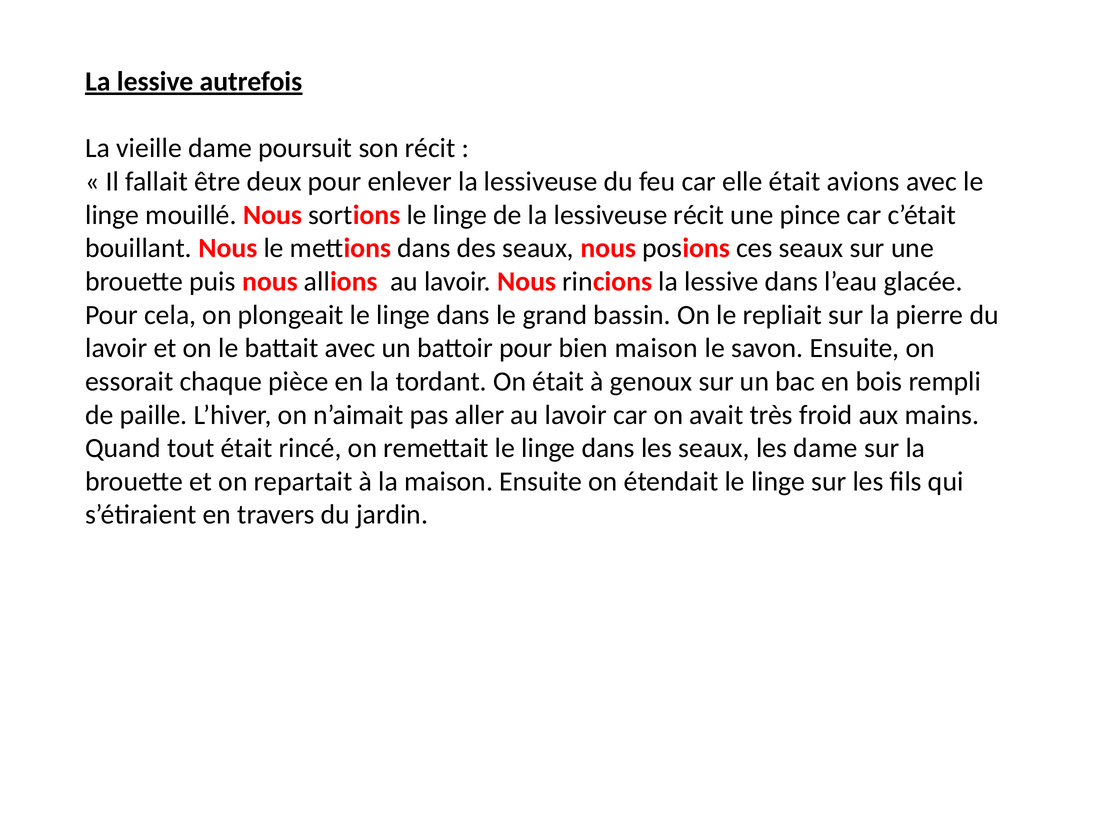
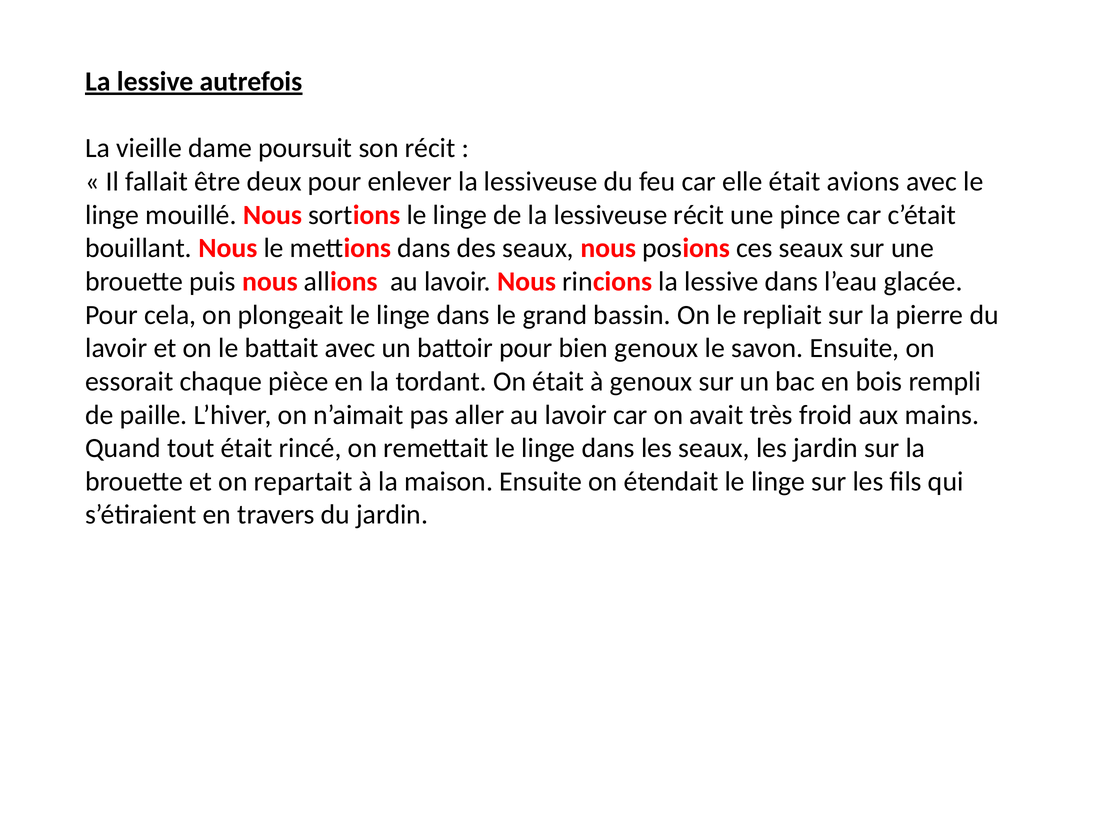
bien maison: maison -> genoux (656, 348)
les dame: dame -> jardin (826, 448)
